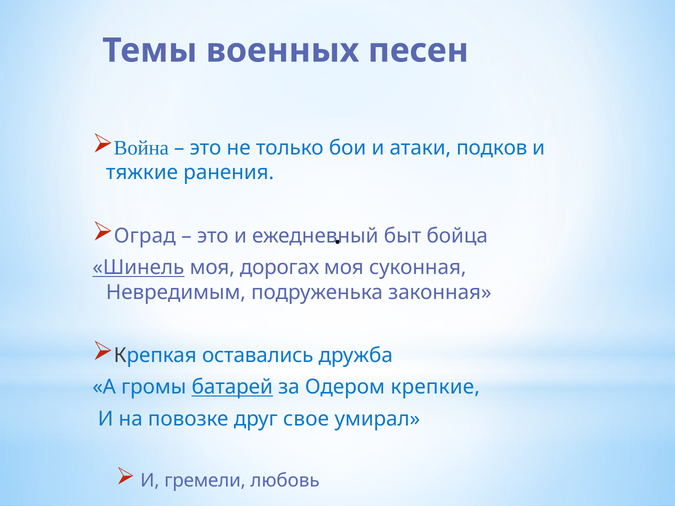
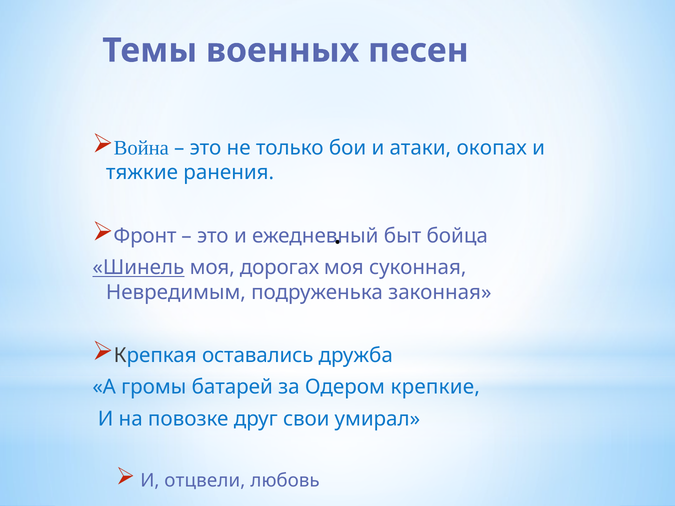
подков: подков -> окопах (492, 148)
Оград: Оград -> Фронт (145, 236)
батарей underline: present -> none (232, 387)
свое: свое -> свои (306, 419)
гремели: гремели -> отцвели (205, 481)
